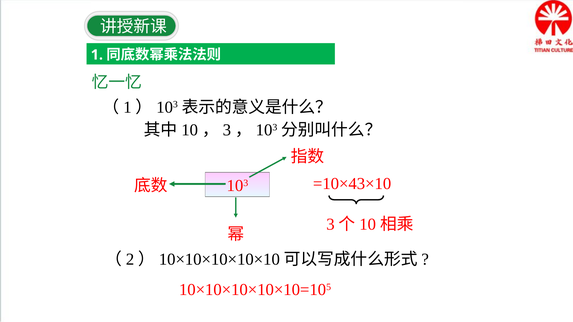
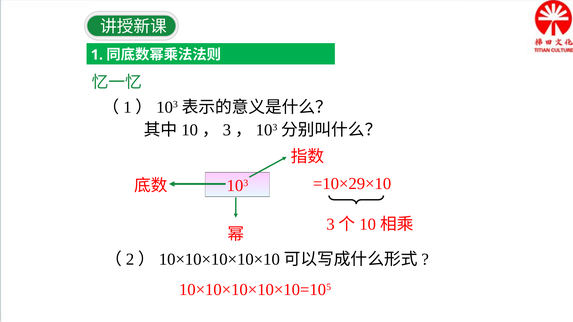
=10×43×10: =10×43×10 -> =10×29×10 (352, 184)
